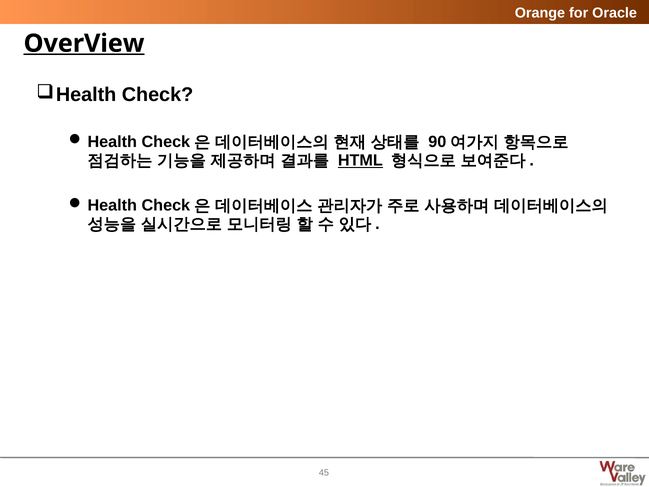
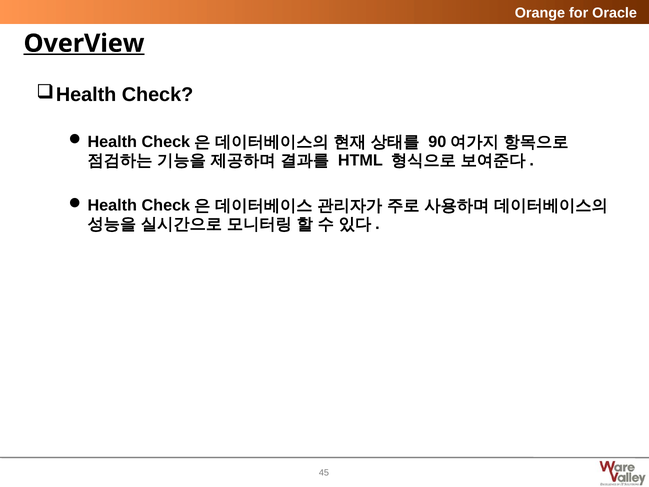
HTML underline: present -> none (360, 160)
